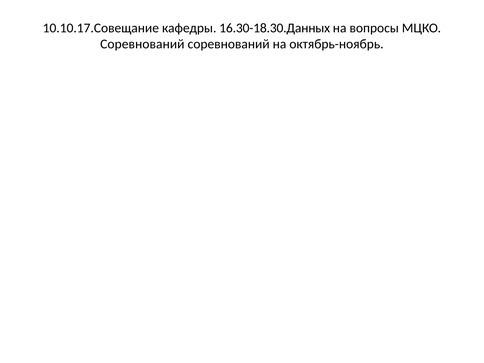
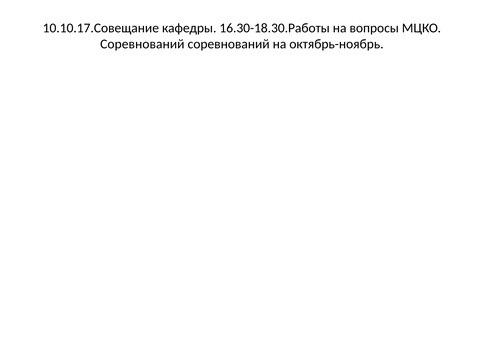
16.30-18.30.Данных: 16.30-18.30.Данных -> 16.30-18.30.Работы (275, 28)
